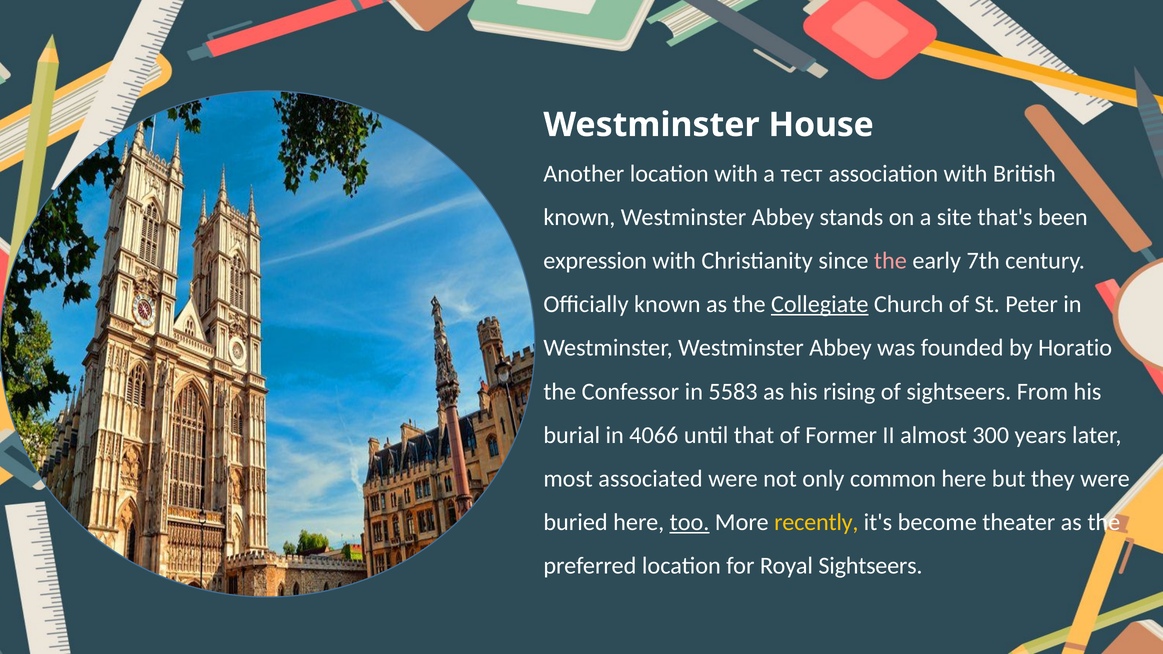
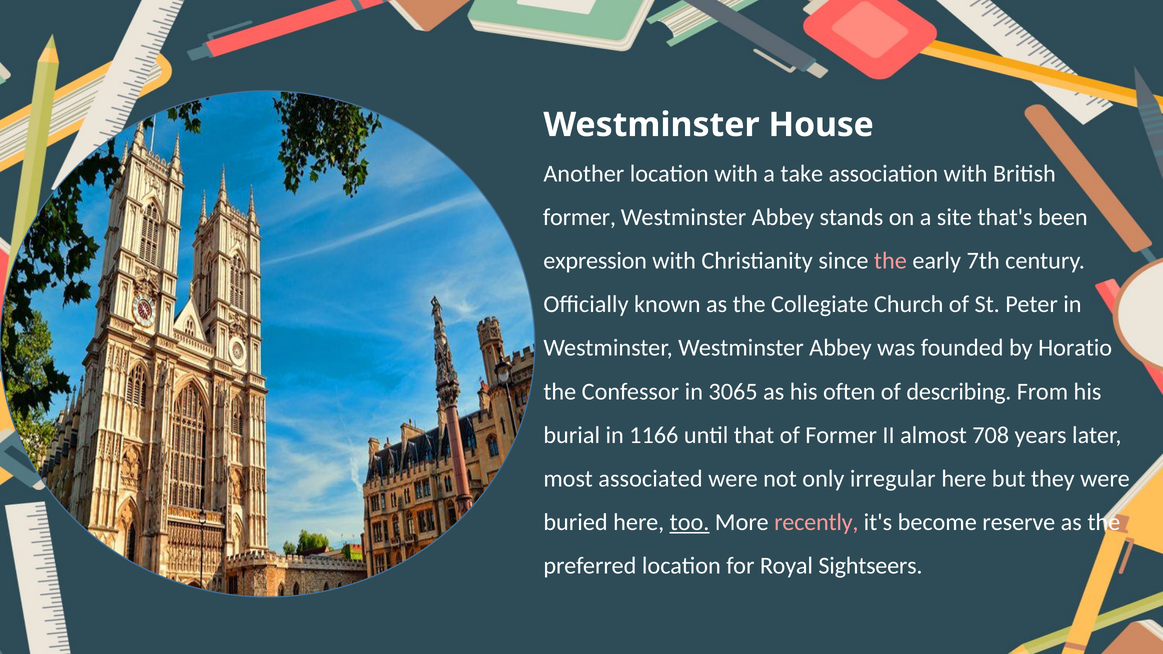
тест: тест -> take (802, 174)
known: known -> former (579, 217)
Collegiate underline: present -> none (820, 304)
5583: 5583 -> 3065 (733, 392)
rising: rising -> often (849, 392)
of sightseers: sightseers -> describing (959, 392)
4066: 4066 -> 1166 (654, 435)
300: 300 -> 708 (991, 435)
common: common -> irregular (893, 479)
recently colour: yellow -> pink (816, 523)
theater: theater -> reserve (1019, 523)
